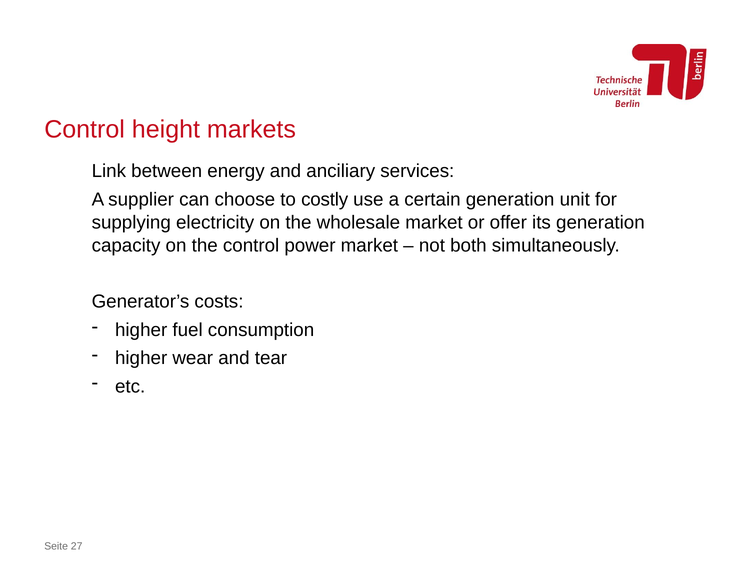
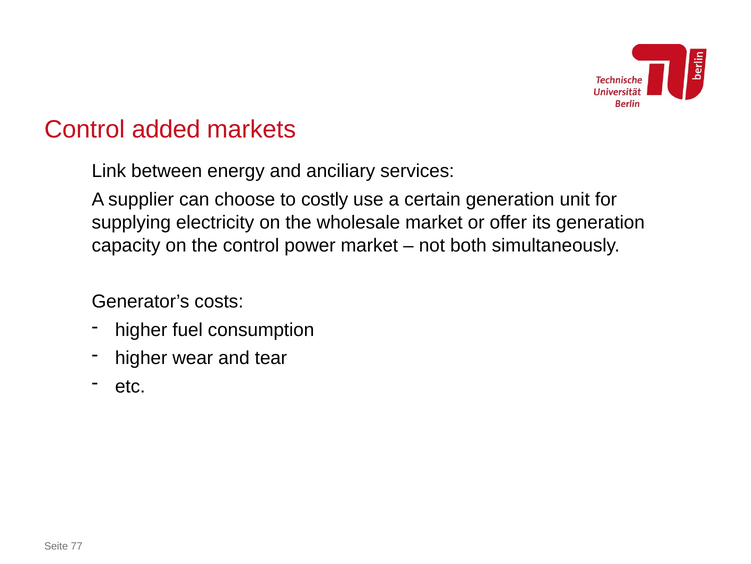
height: height -> added (166, 129)
27: 27 -> 77 (77, 546)
